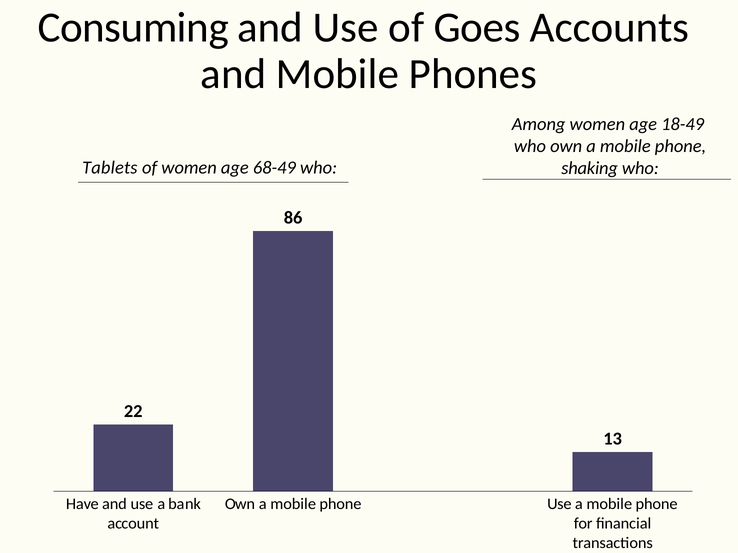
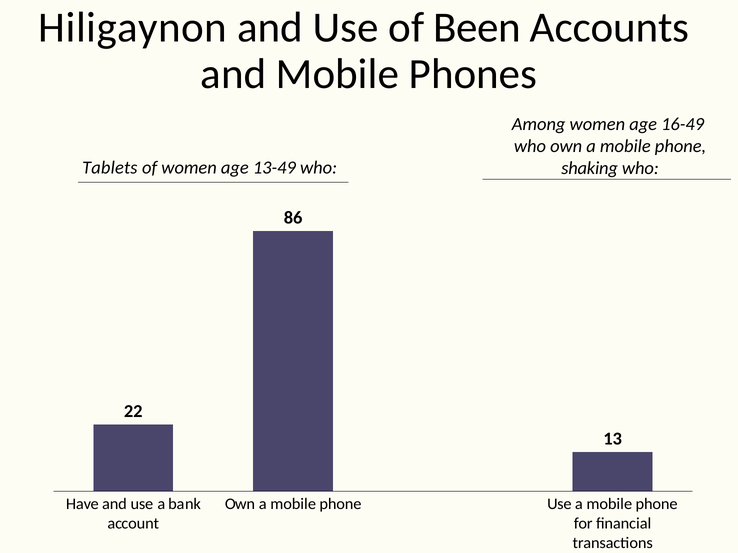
Consuming: Consuming -> Hiligaynon (133, 28)
Goes: Goes -> Been (477, 28)
18-49: 18-49 -> 16-49 (683, 124)
68-49: 68-49 -> 13-49 (274, 168)
